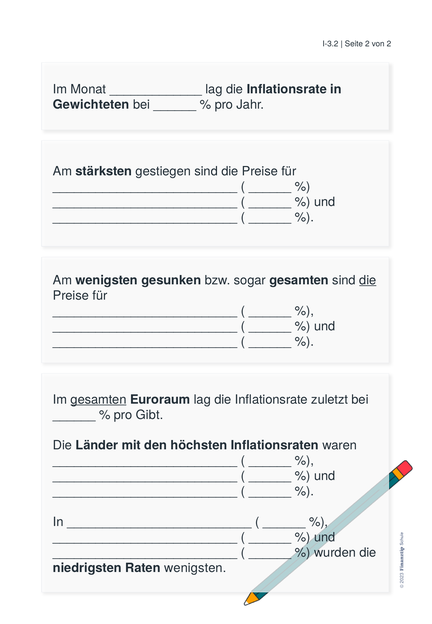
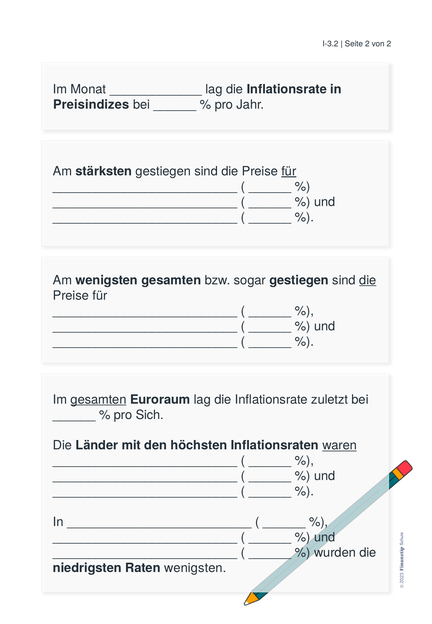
Gewichteten: Gewichteten -> Preisindizes (91, 105)
für underline: none -> present (289, 171)
wenigsten gesunken: gesunken -> gesamten (171, 280)
sogar gesamten: gesamten -> gestiegen (299, 280)
Gibt: Gibt -> Sich (150, 415)
waren underline: none -> present (340, 445)
